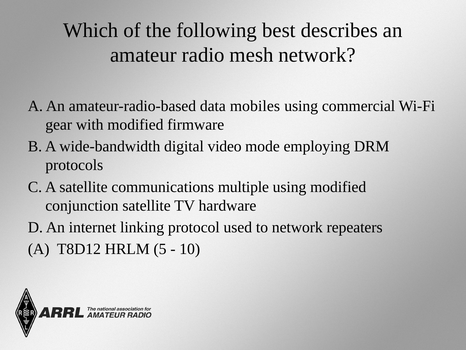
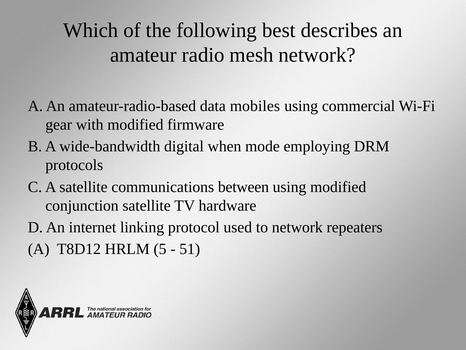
video: video -> when (225, 146)
multiple: multiple -> between (243, 187)
10: 10 -> 51 (190, 249)
